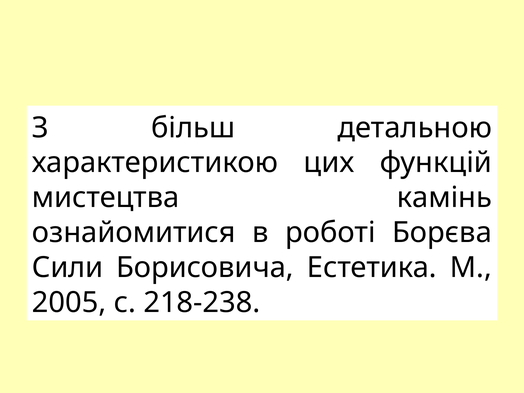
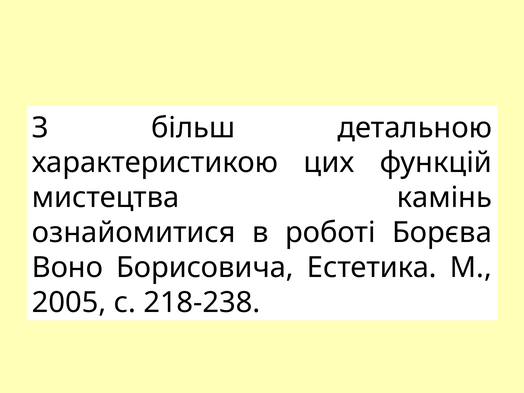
Сили: Сили -> Воно (68, 267)
